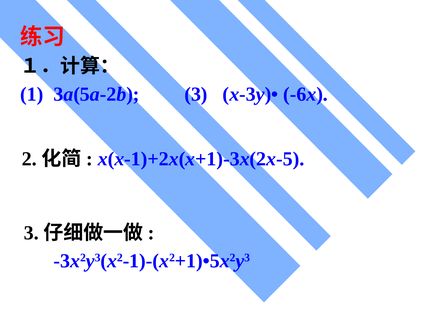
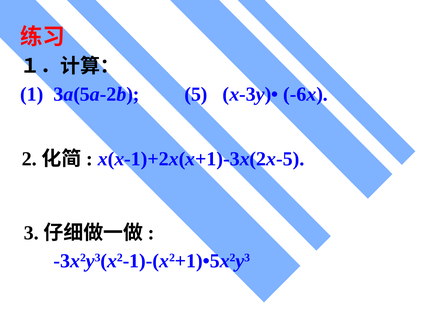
3a(5a-2b 3: 3 -> 5 (196, 94)
